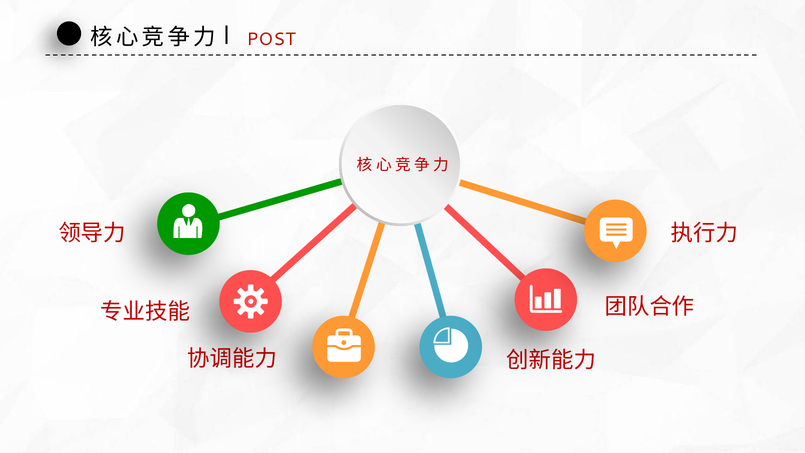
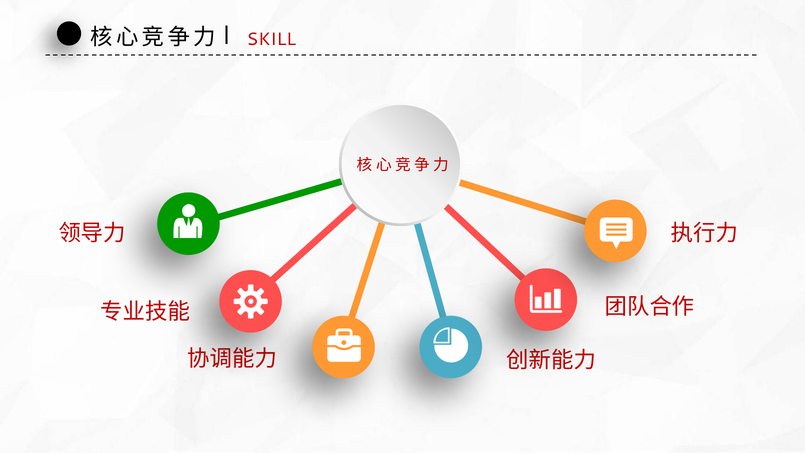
POST: POST -> SKILL (271, 40)
